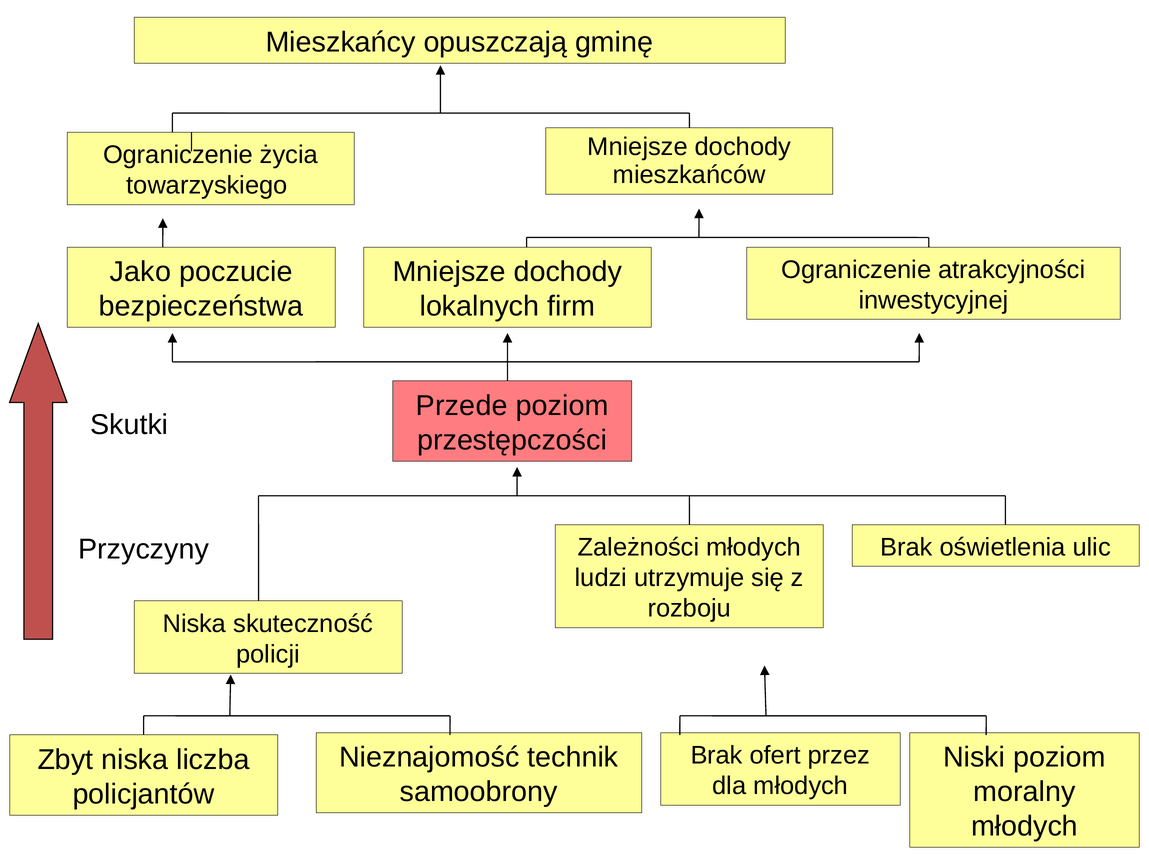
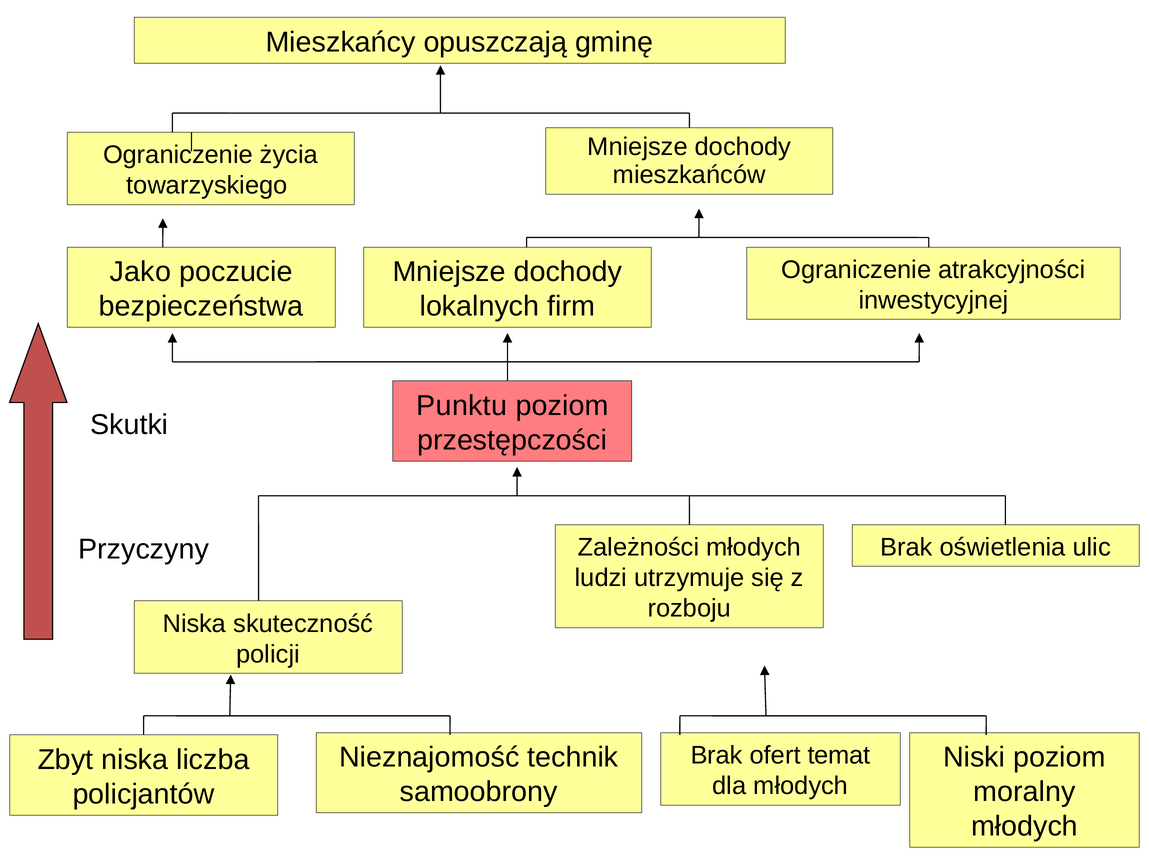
Przede: Przede -> Punktu (462, 406)
przez: przez -> temat (839, 756)
